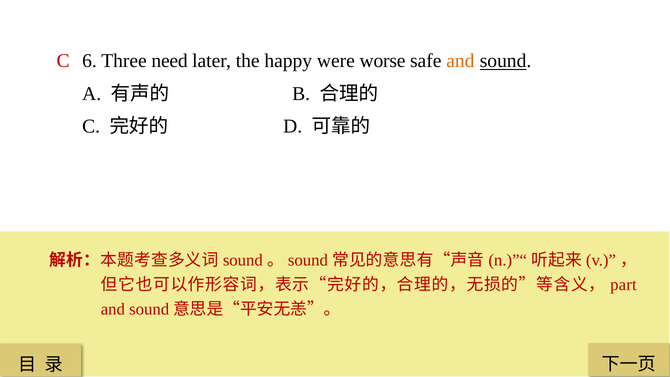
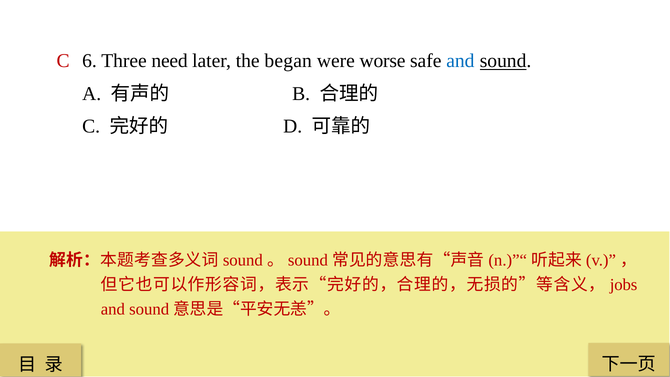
happy: happy -> began (288, 61)
and colour: orange -> blue (460, 61)
part: part -> jobs (624, 285)
